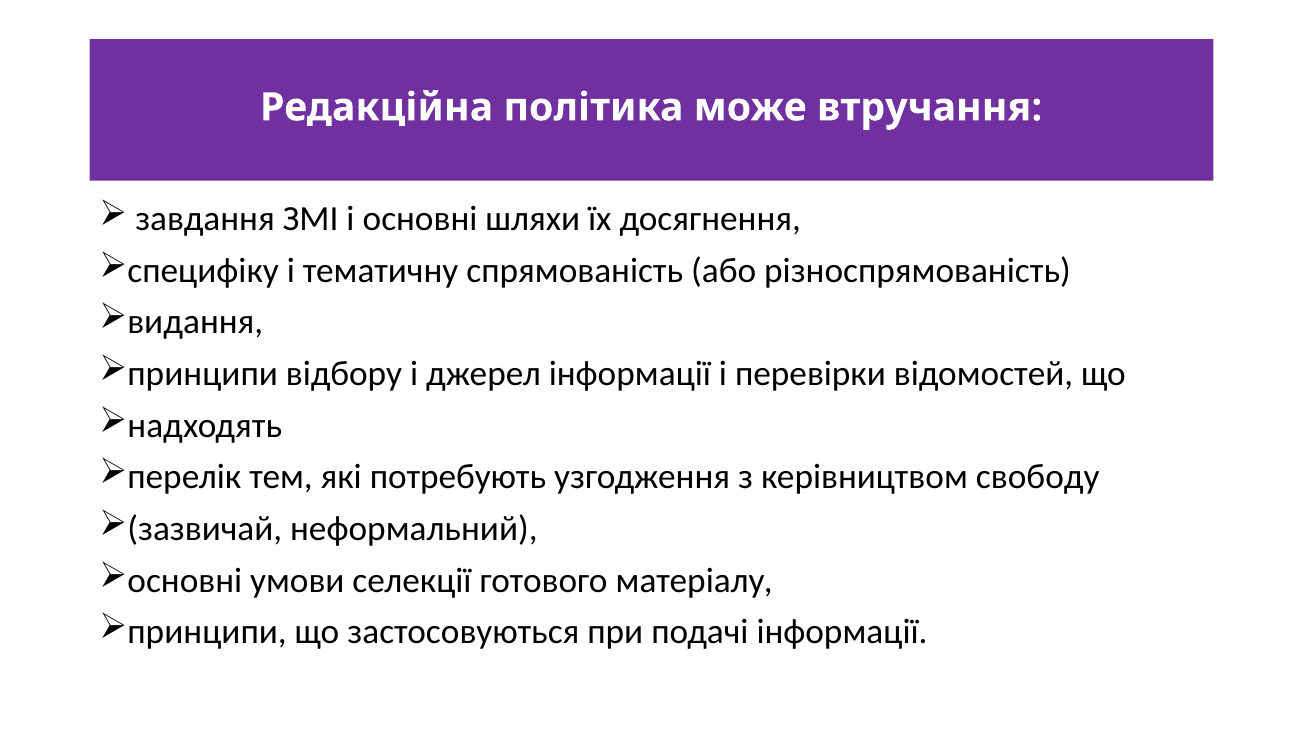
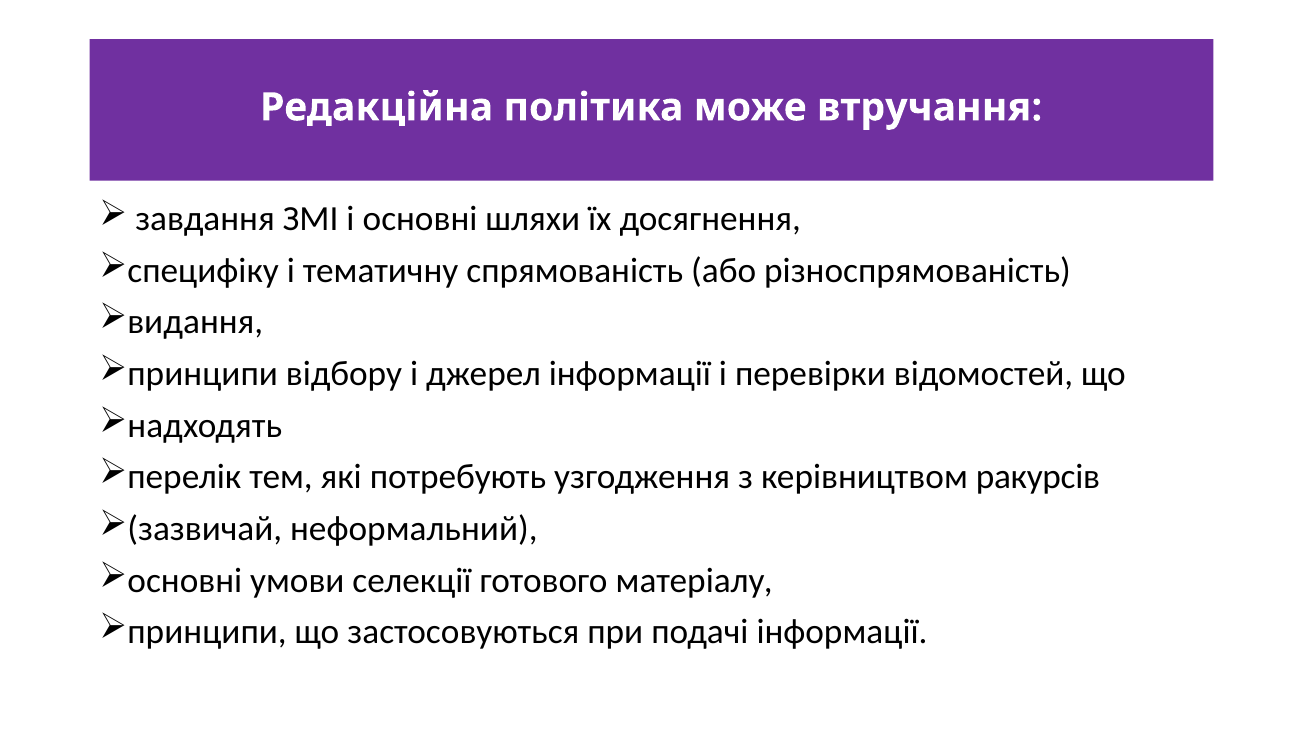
свободу: свободу -> ракурсів (1038, 477)
